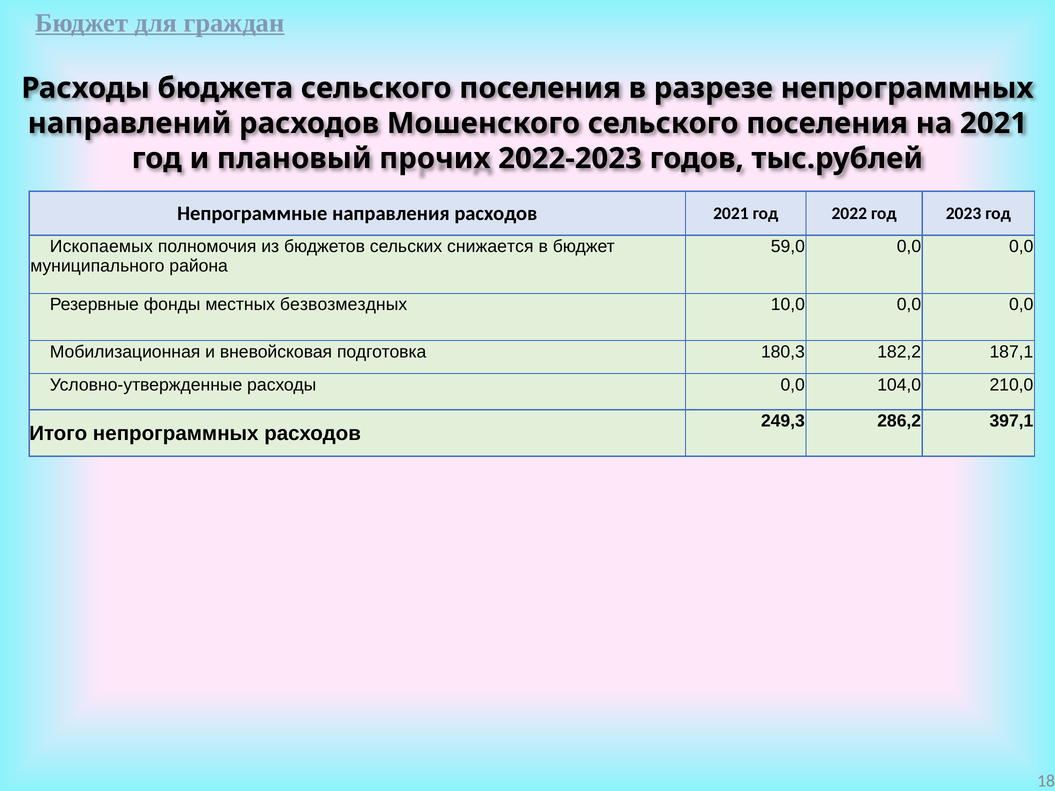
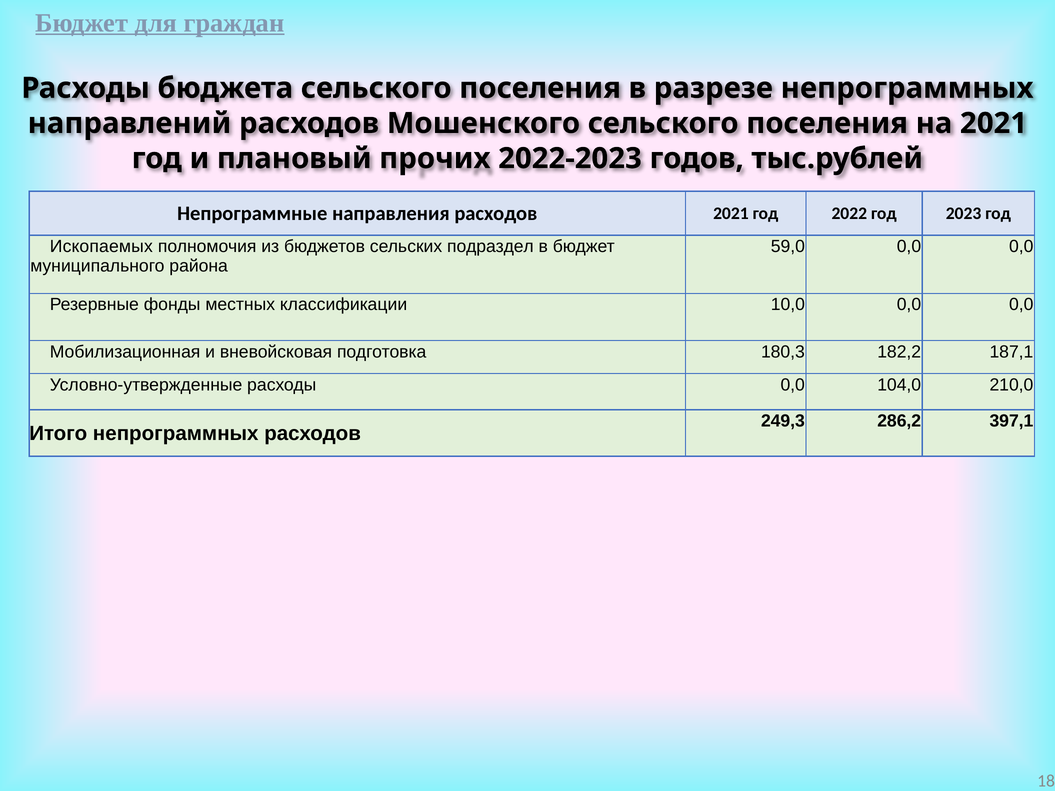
снижается: снижается -> подраздел (490, 247)
безвозмездных: безвозмездных -> классификации (344, 305)
